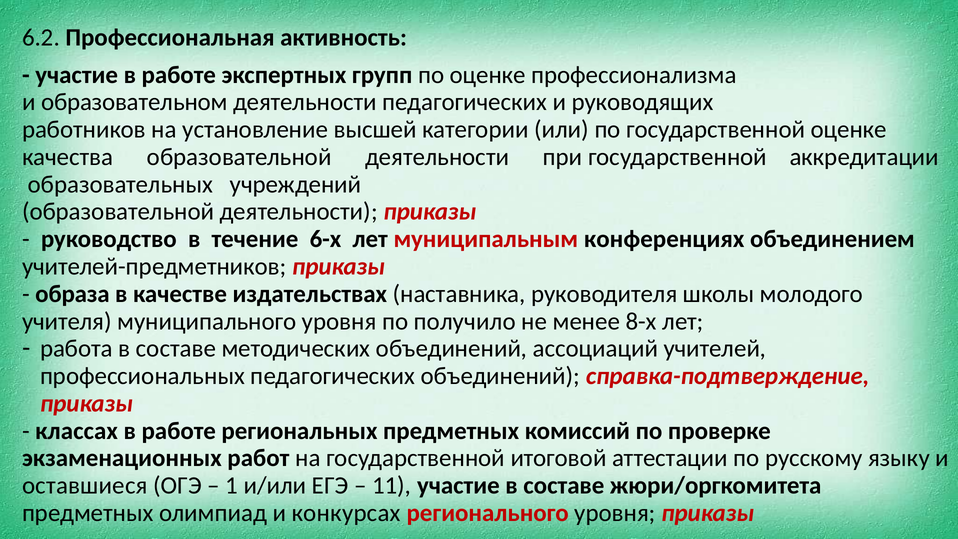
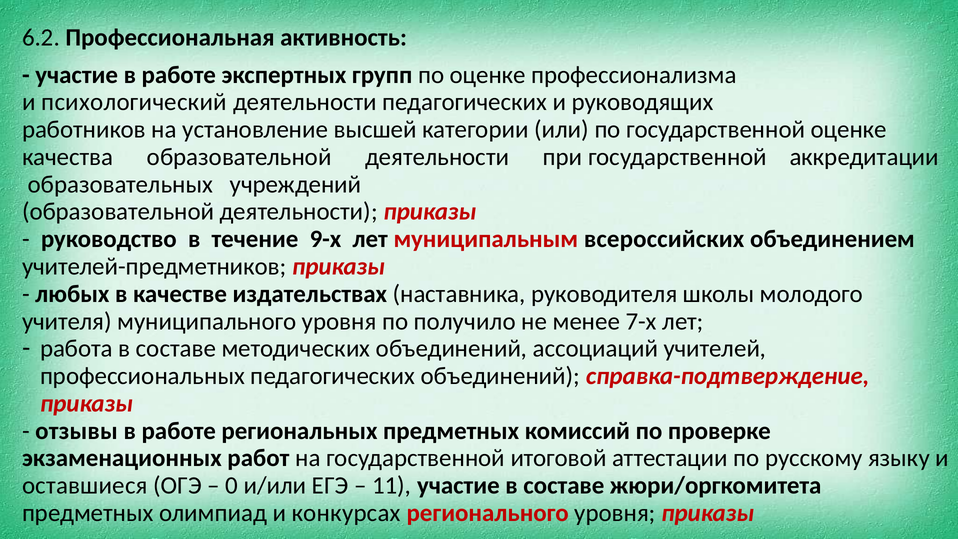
образовательном: образовательном -> психологический (134, 102)
6-х: 6-х -> 9-х (325, 239)
конференциях: конференциях -> всероссийских (664, 239)
образа: образа -> любых (72, 294)
8-х: 8-х -> 7-х (641, 321)
классах: классах -> отзывы (77, 431)
1: 1 -> 0 (232, 485)
